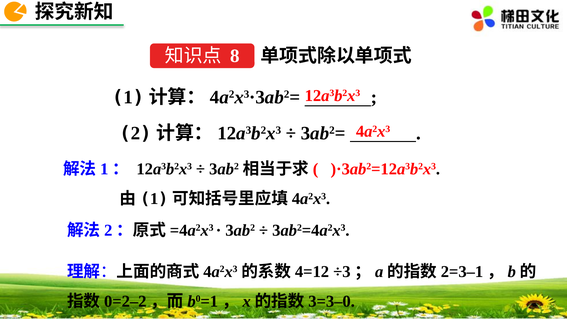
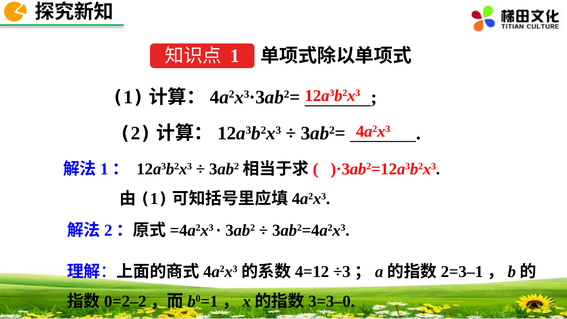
8: 8 -> 1 (235, 56)
